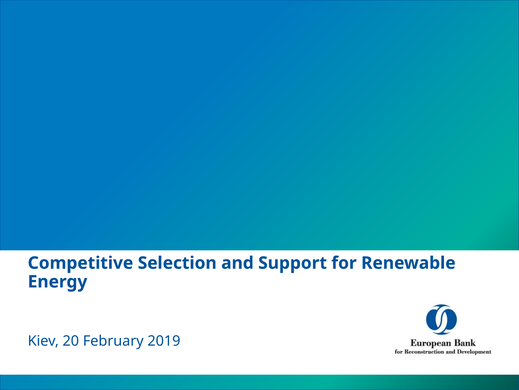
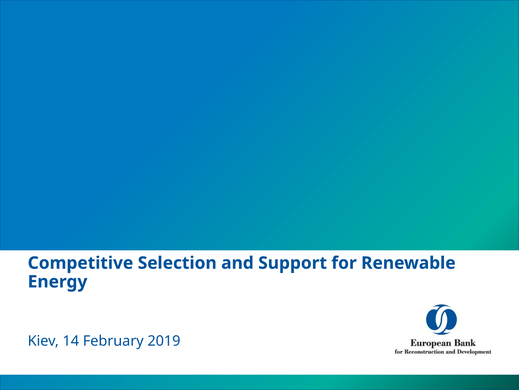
20: 20 -> 14 (71, 341)
